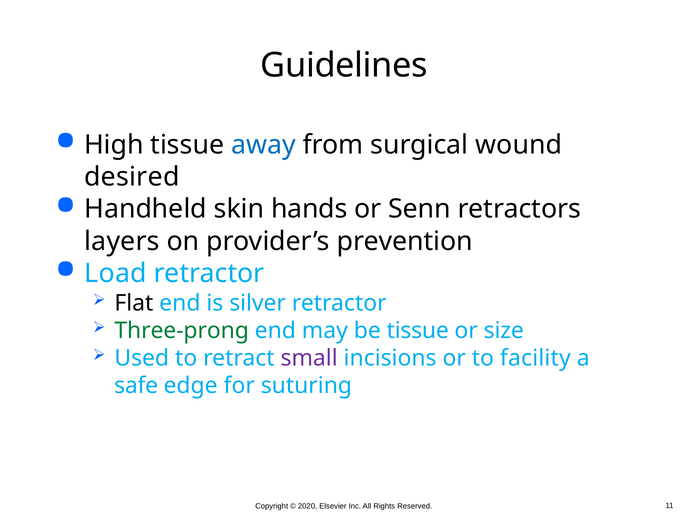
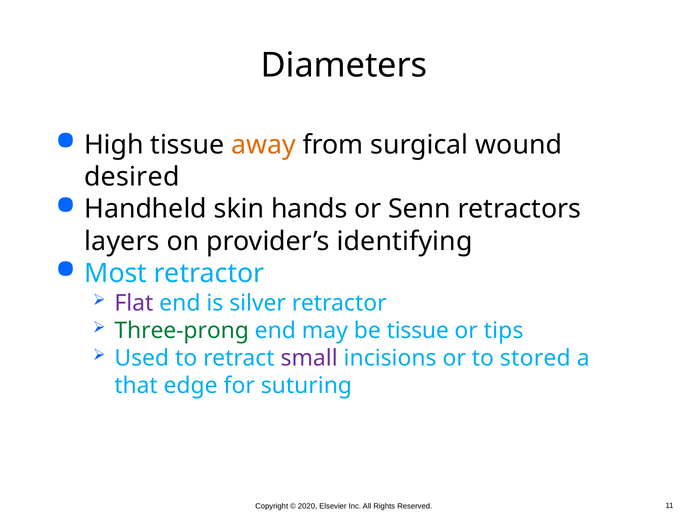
Guidelines: Guidelines -> Diameters (344, 65)
away colour: blue -> orange (263, 145)
prevention: prevention -> identifying (405, 241)
Load: Load -> Most (116, 273)
Flat colour: black -> purple (134, 303)
size: size -> tips (504, 330)
facility: facility -> stored (535, 358)
safe: safe -> that (136, 386)
